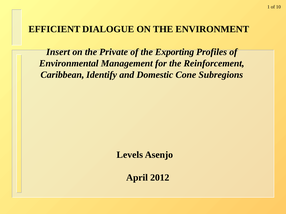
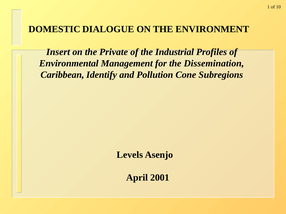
EFFICIENT: EFFICIENT -> DOMESTIC (54, 29)
Exporting: Exporting -> Industrial (175, 52)
Reinforcement: Reinforcement -> Dissemination (214, 64)
Domestic: Domestic -> Pollution (155, 75)
2012: 2012 -> 2001 (160, 178)
